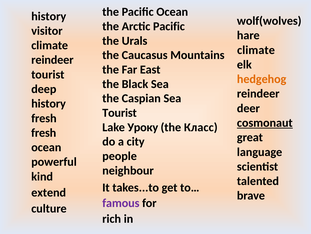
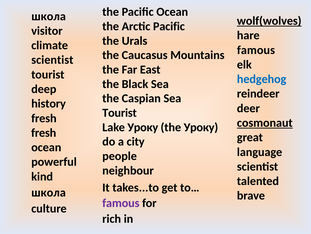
history: history -> школа (49, 16)
wolf(wolves underline: none -> present (269, 21)
climate: climate -> famous (256, 50)
reindeer: reindeer -> scientist (52, 60)
hedgehog colour: orange -> blue (262, 79)
the Класс: Класс -> Уроку (201, 127)
extend: extend -> школа (49, 192)
